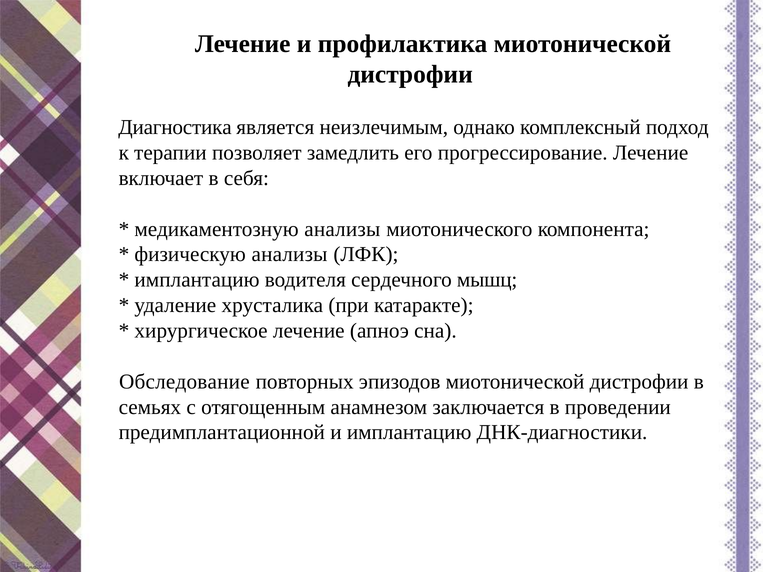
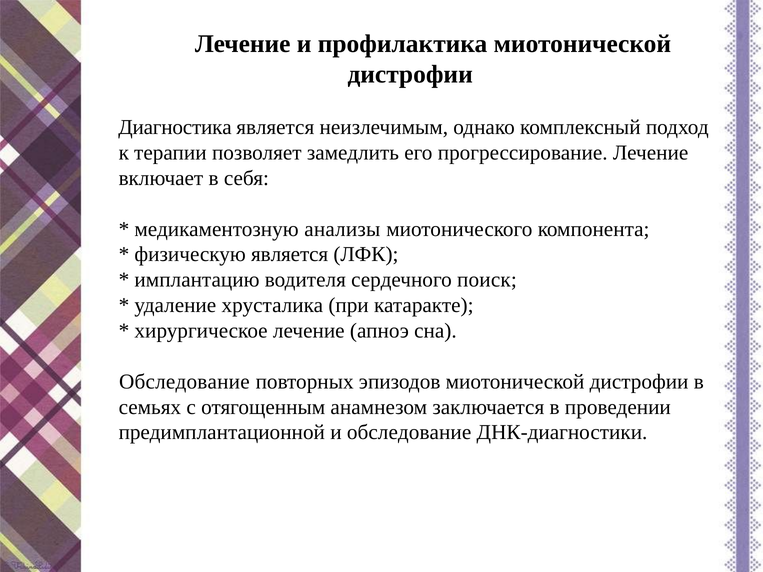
физическую анализы: анализы -> является (290, 255)
мышц: мышц -> поиск (487, 280)
и имплантацию: имплантацию -> обследование (409, 433)
